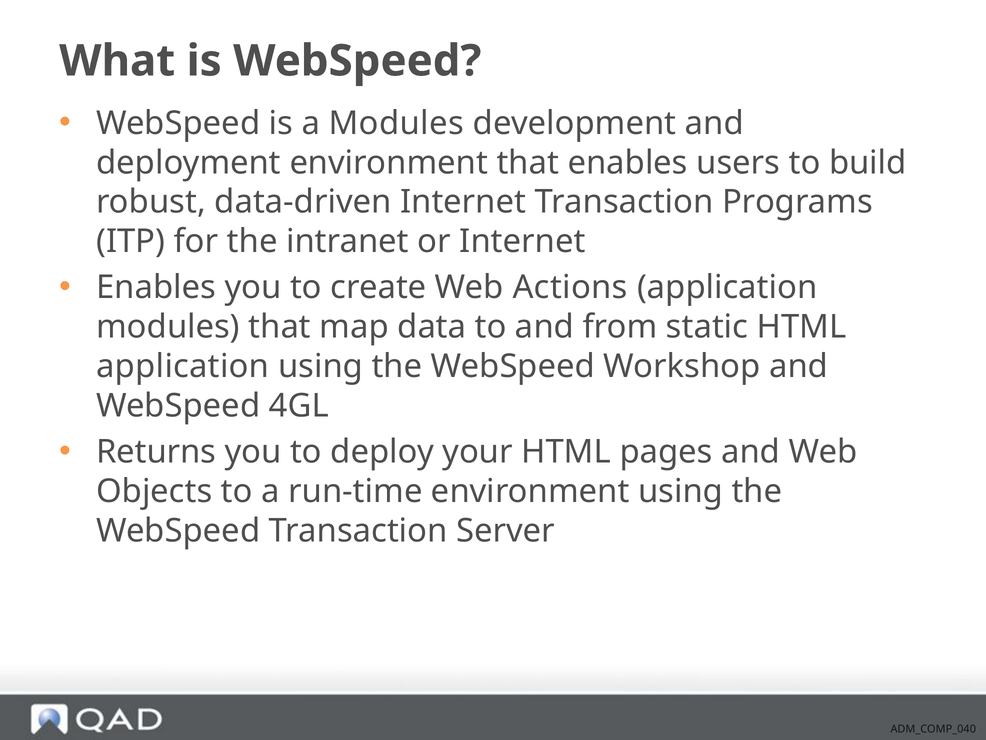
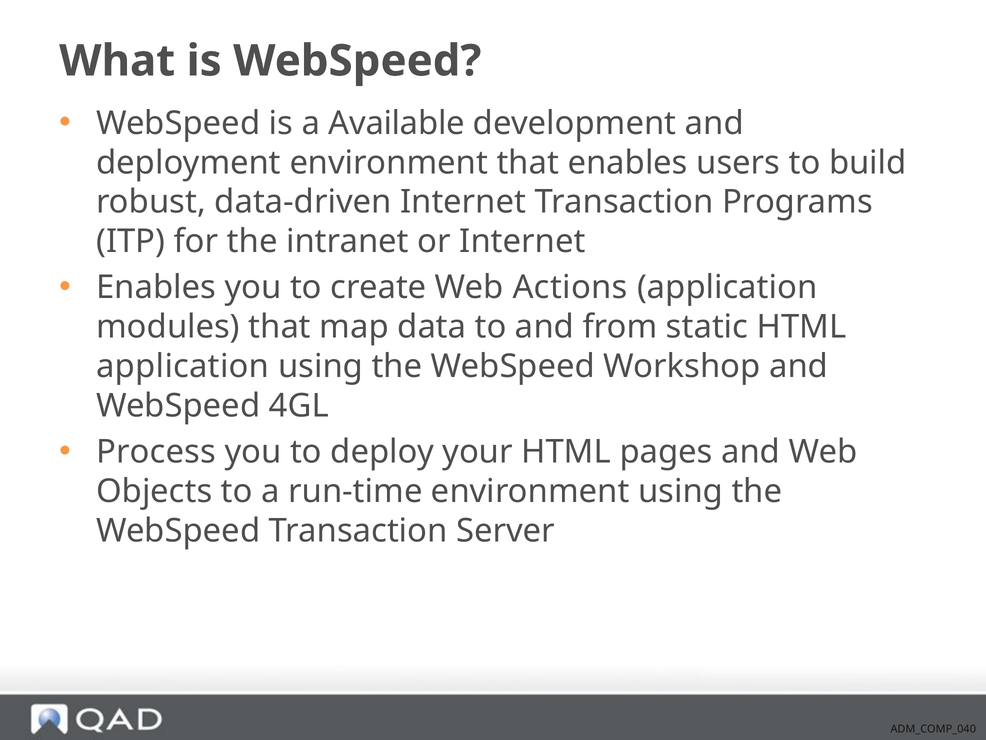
a Modules: Modules -> Available (397, 123)
Returns: Returns -> Process (156, 452)
